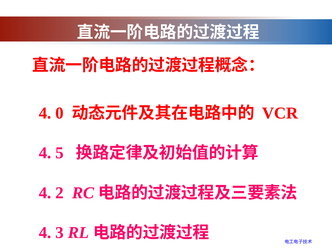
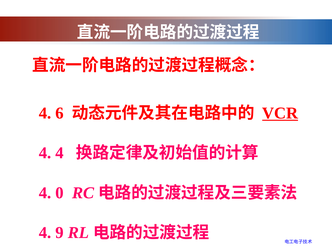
0: 0 -> 6 (60, 113)
VCR underline: none -> present (280, 113)
4 5: 5 -> 4 (60, 153)
2: 2 -> 0 (60, 193)
3: 3 -> 9 (60, 233)
